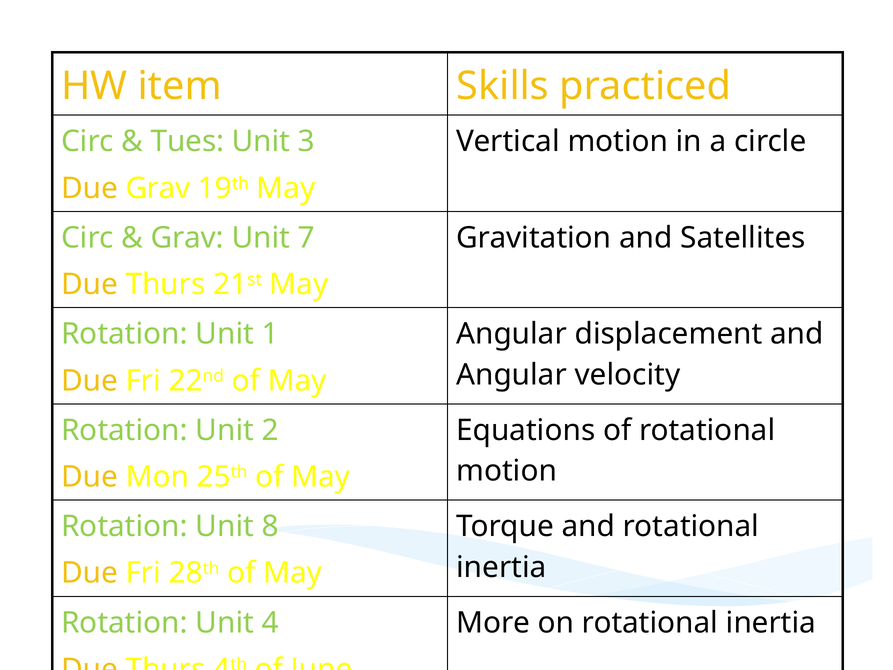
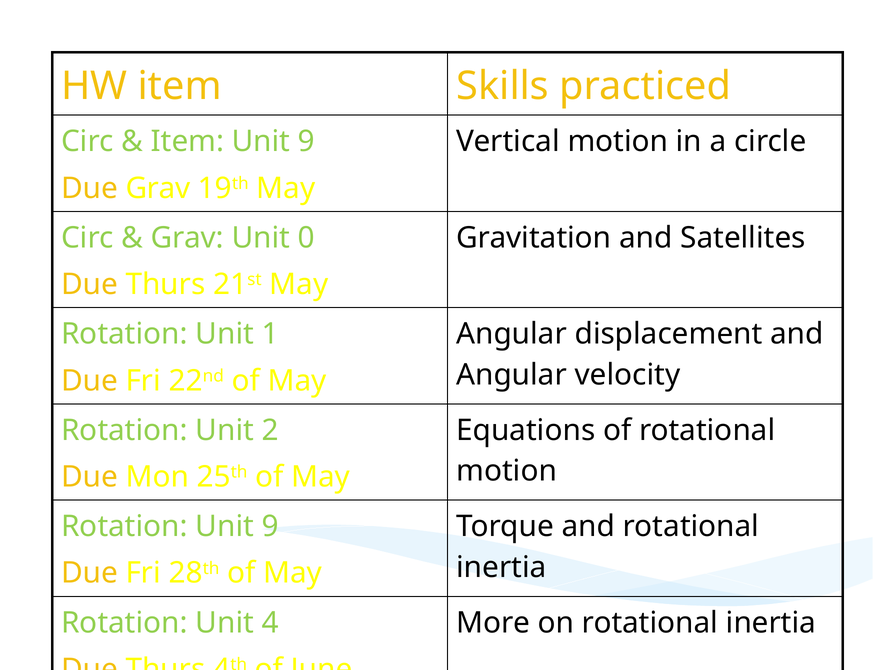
Tues: Tues -> Item (187, 142)
3: 3 -> 9 (306, 142)
7: 7 -> 0 (306, 238)
Rotation Unit 8: 8 -> 9 (270, 526)
